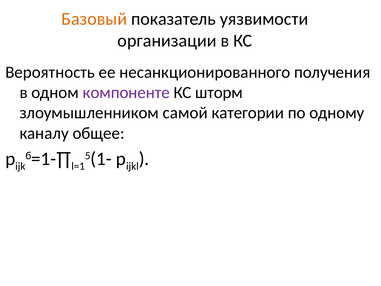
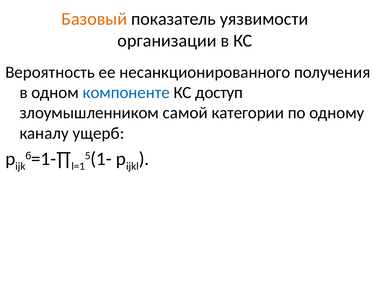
компоненте colour: purple -> blue (126, 92)
шторм: шторм -> доступ (219, 92)
общее: общее -> ущерб (98, 133)
